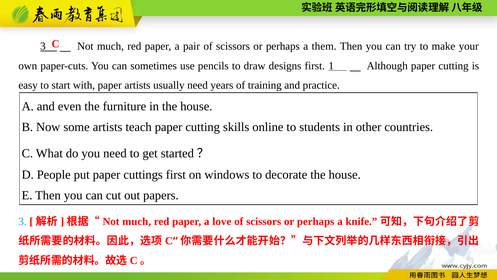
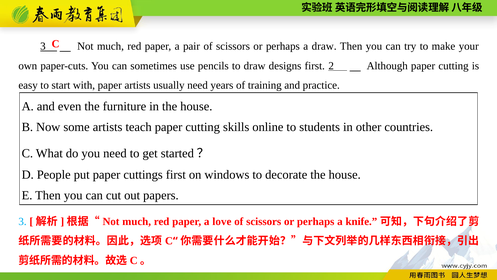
a them: them -> draw (324, 46)
1: 1 -> 2 (331, 66)
